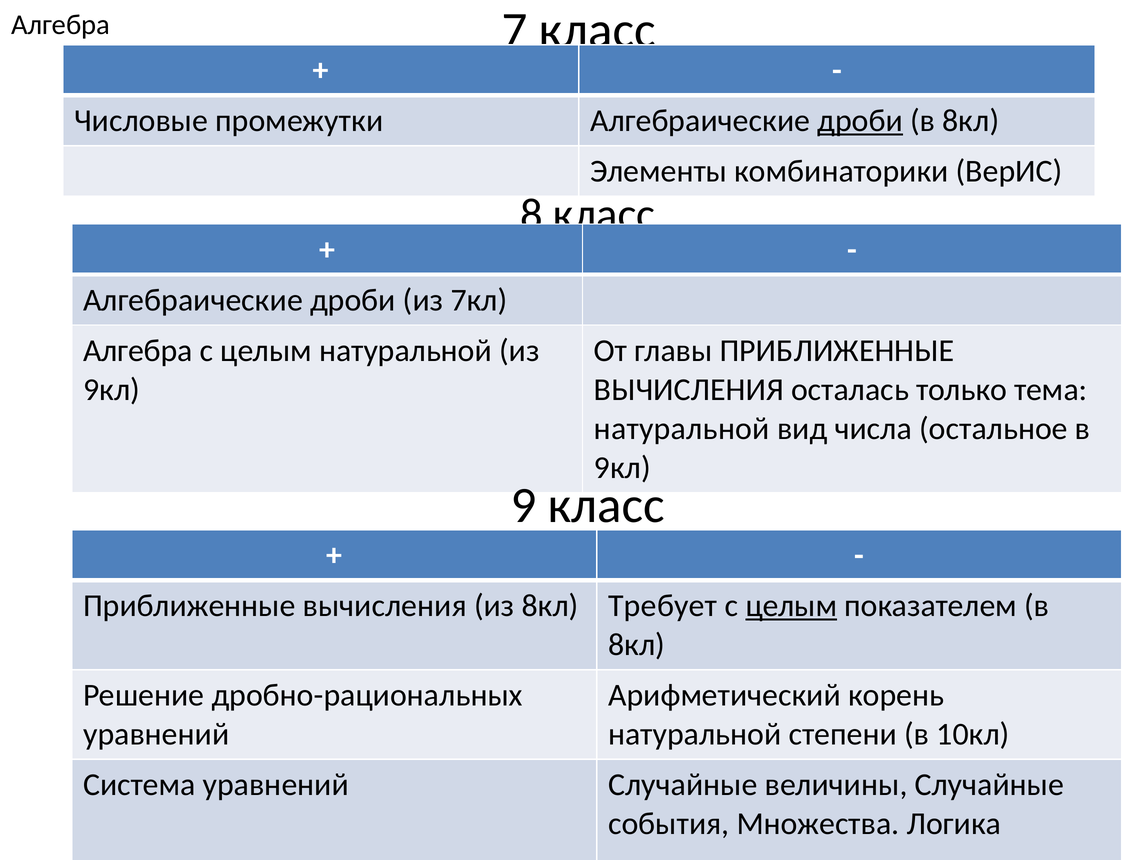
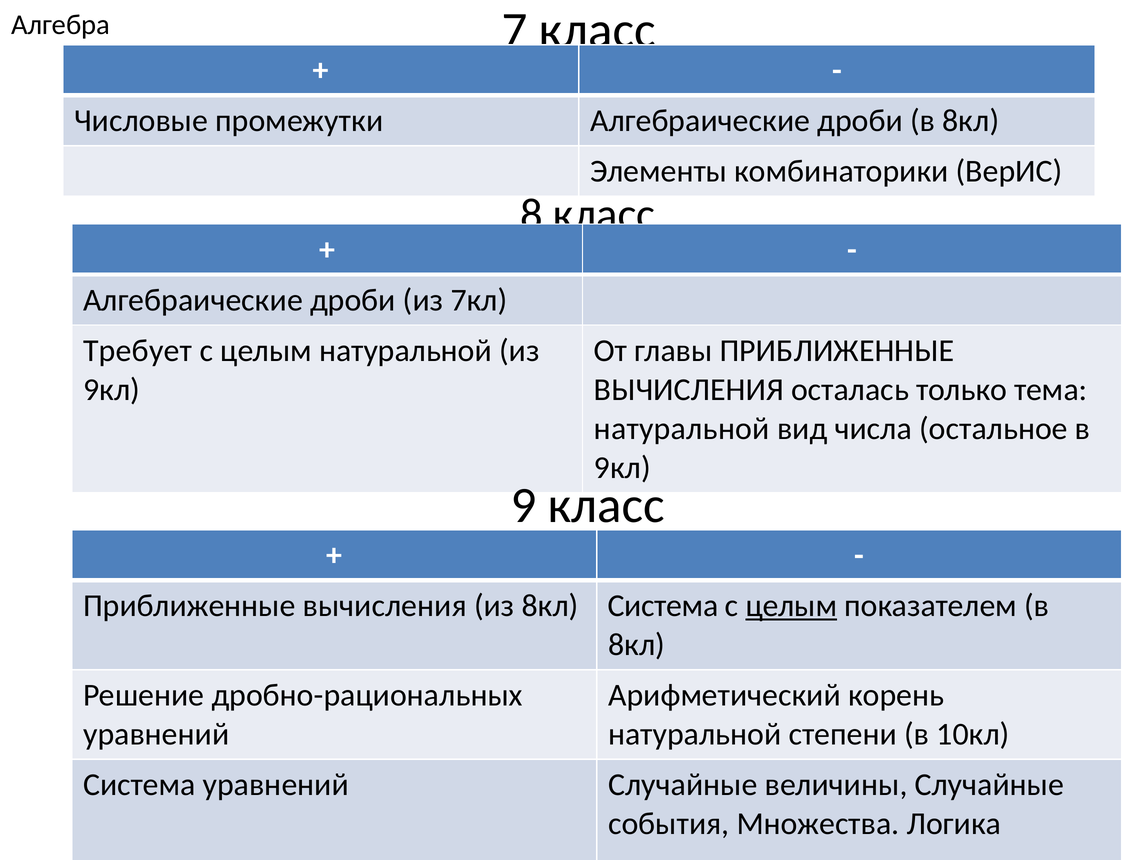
дроби underline: present -> none (860, 121)
Алгебра: Алгебра -> Требует (138, 351)
8кл Требует: Требует -> Система (663, 606)
